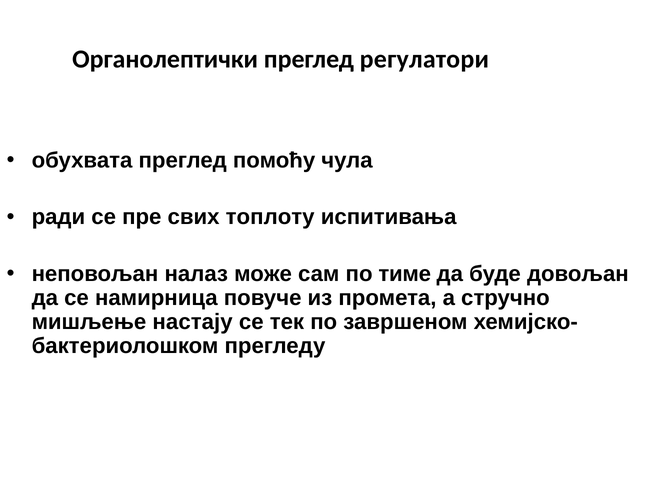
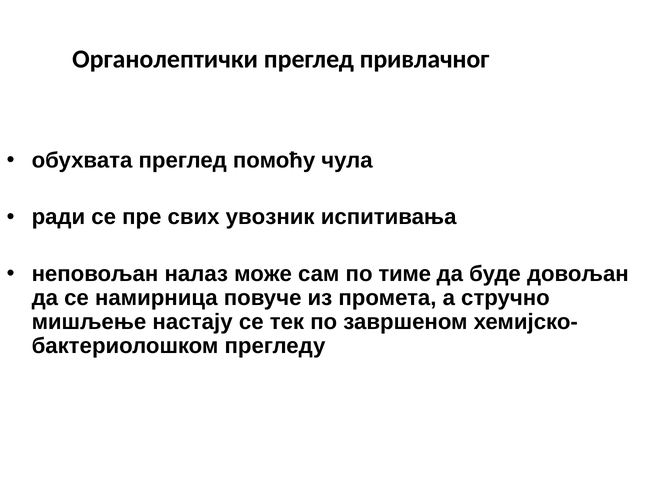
регулатори: регулатори -> привлачног (425, 59)
топлоту: топлоту -> увозник (270, 217)
